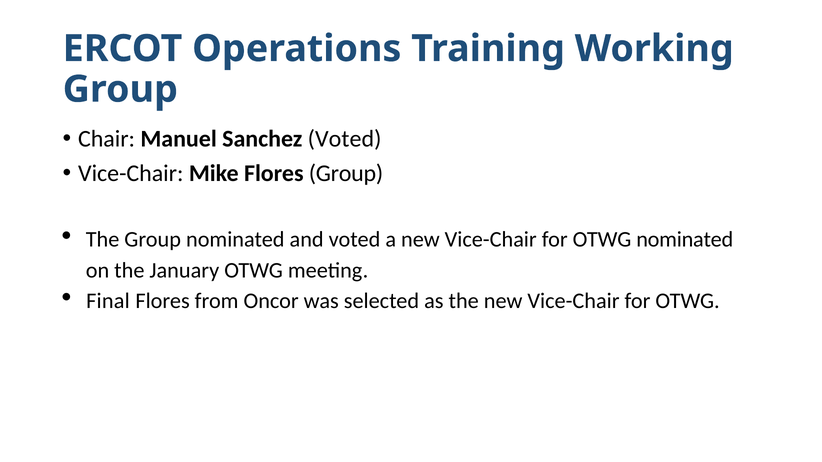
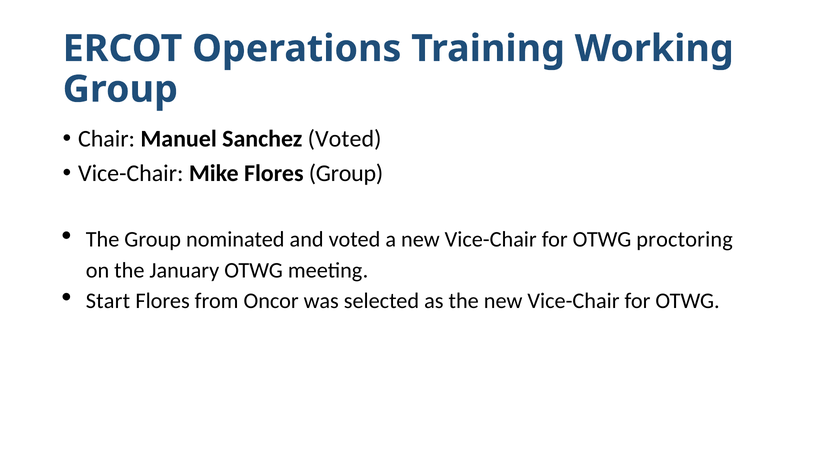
OTWG nominated: nominated -> proctoring (685, 240)
Final: Final -> Start (108, 301)
